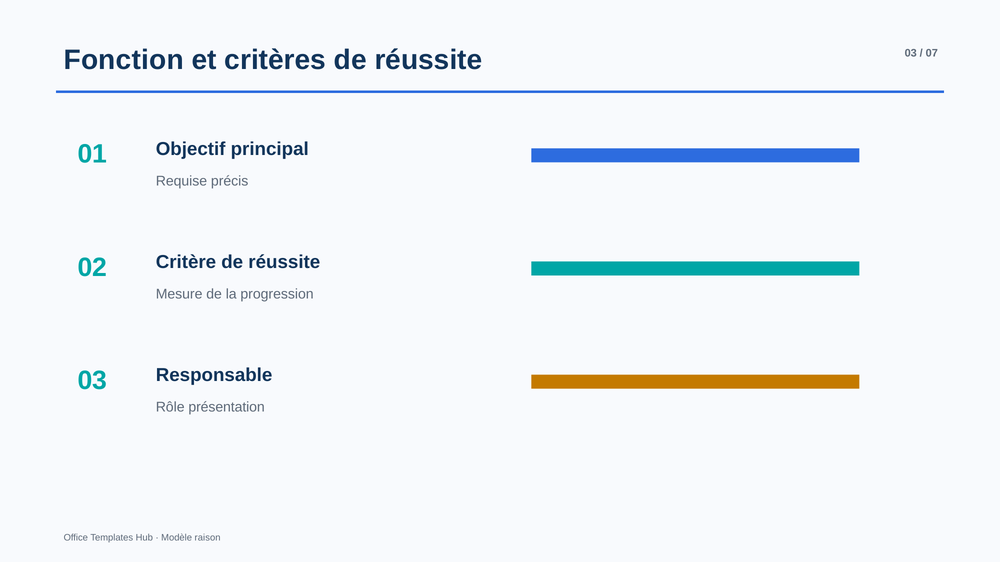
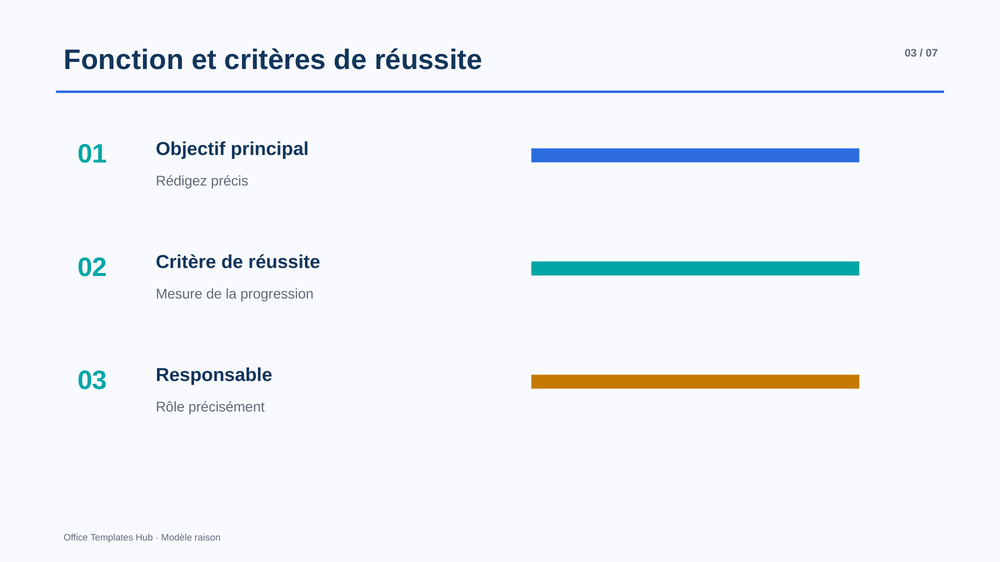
Requise: Requise -> Rédigez (181, 181)
présentation: présentation -> précisément (227, 408)
